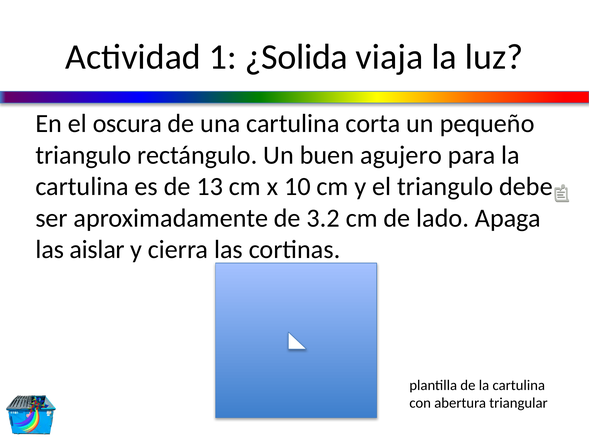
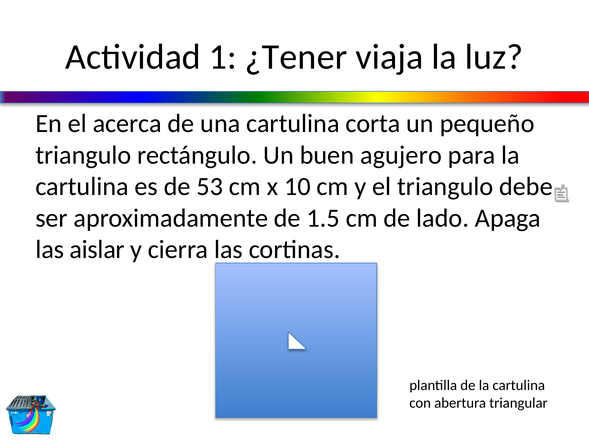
¿Solida: ¿Solida -> ¿Tener (296, 57)
oscura: oscura -> acerca (127, 124)
13: 13 -> 53 (210, 186)
3.2: 3.2 -> 1.5 (323, 218)
